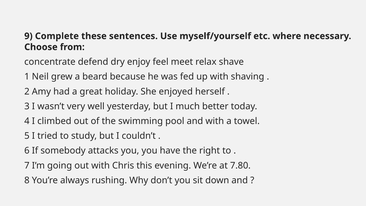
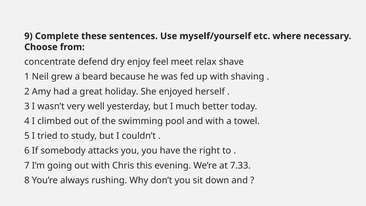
7.80: 7.80 -> 7.33 (240, 165)
